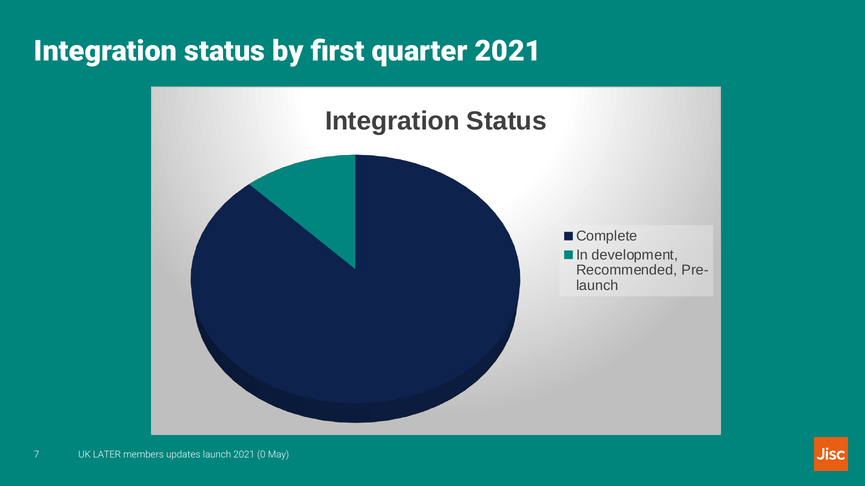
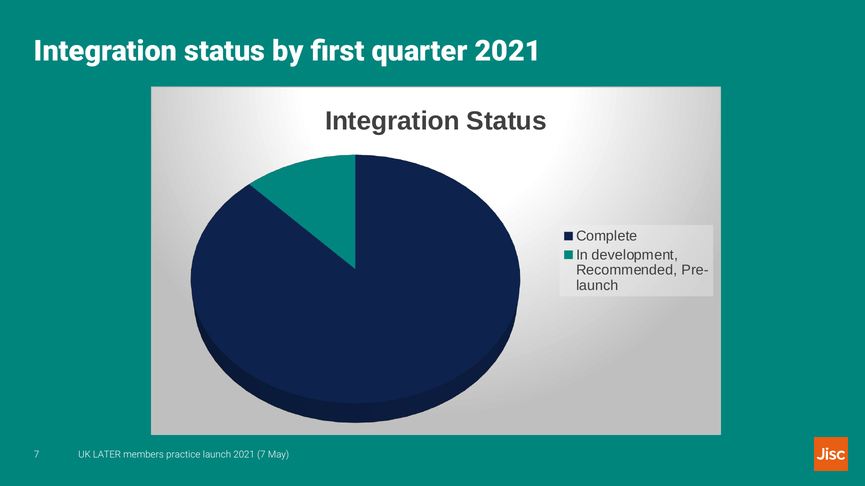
updates: updates -> practice (183, 455)
2021 0: 0 -> 7 (261, 455)
